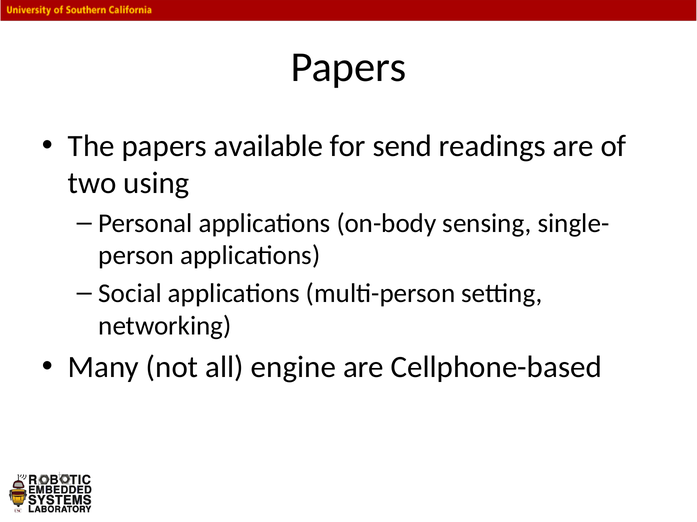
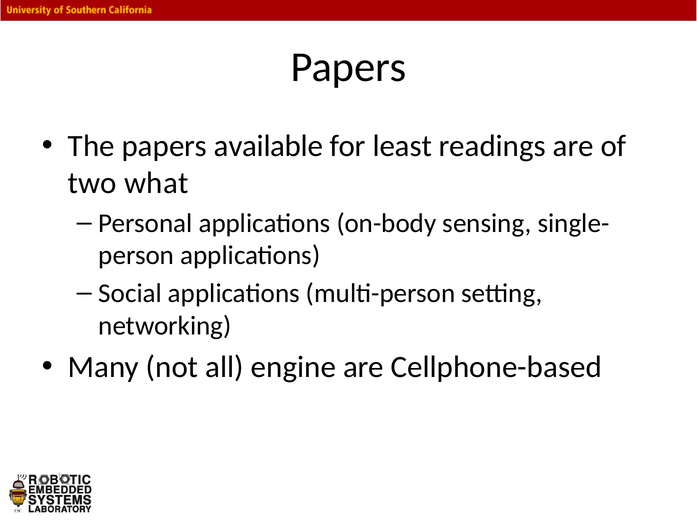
send: send -> least (402, 146)
using: using -> what (156, 183)
